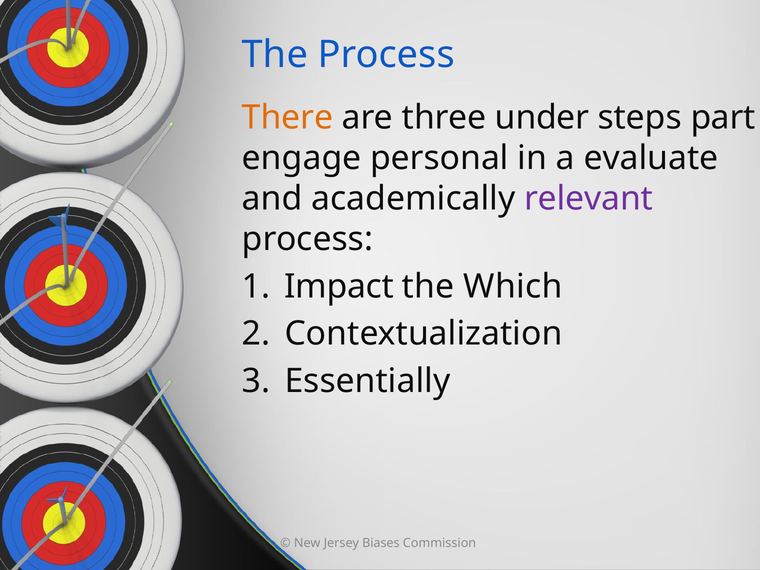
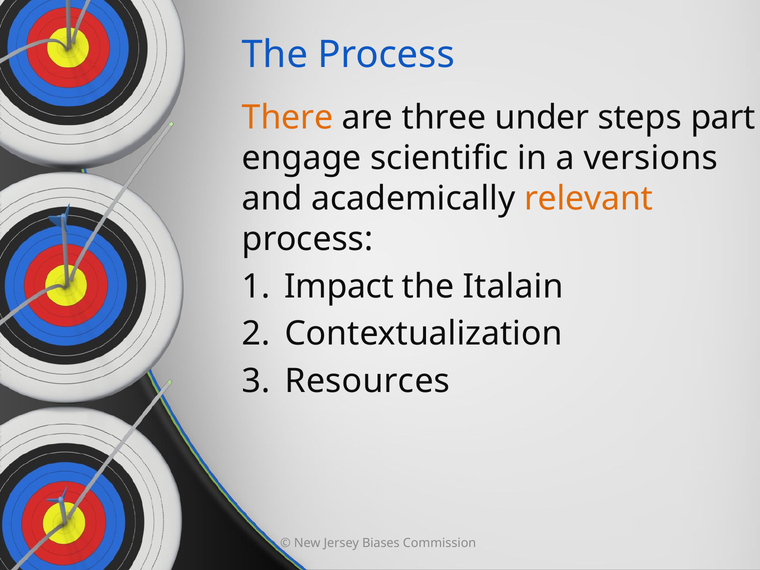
personal: personal -> scientific (439, 158)
evaluate: evaluate -> versions (651, 158)
relevant colour: purple -> orange (589, 199)
Which: Which -> Italain (513, 287)
Essentially: Essentially -> Resources (367, 381)
